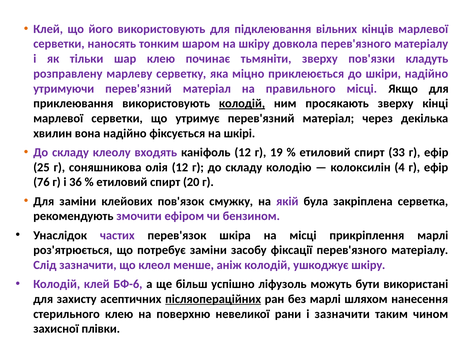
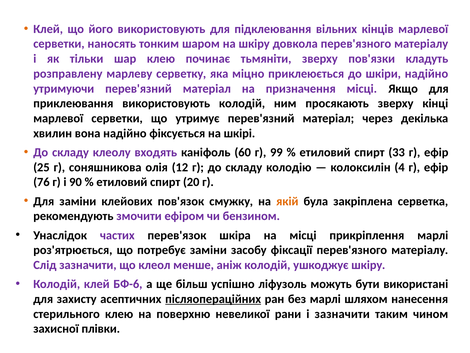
правильного: правильного -> призначення (301, 88)
колодій underline: present -> none (242, 103)
каніфоль 12: 12 -> 60 (243, 152)
19: 19 -> 99 (276, 152)
36: 36 -> 90 (76, 182)
якій colour: purple -> orange (287, 201)
